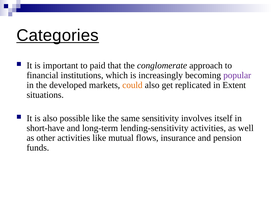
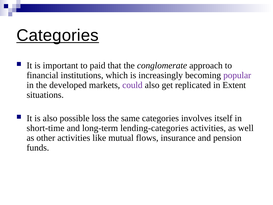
could colour: orange -> purple (132, 85)
possible like: like -> loss (99, 118)
same sensitivity: sensitivity -> categories (160, 118)
short-have: short-have -> short-time (46, 128)
lending-sensitivity: lending-sensitivity -> lending-categories (154, 128)
